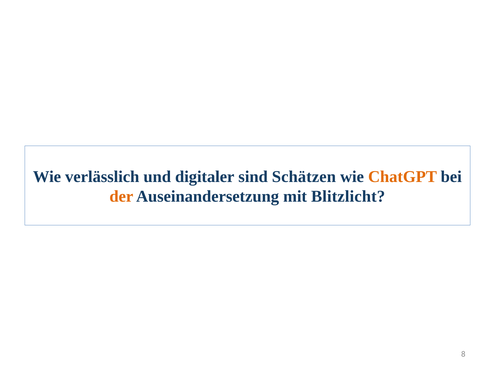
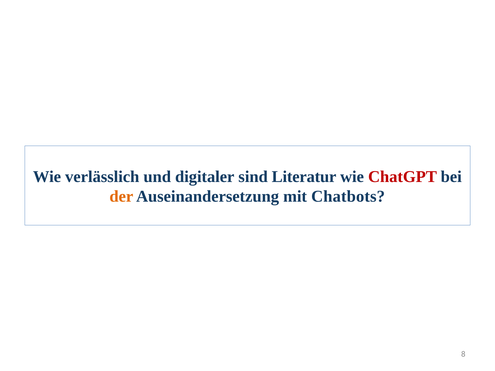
Schätzen: Schätzen -> Literatur (304, 177)
ChatGPT colour: orange -> red (402, 177)
Blitzlicht: Blitzlicht -> Chatbots (348, 197)
